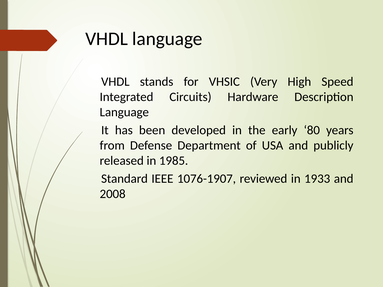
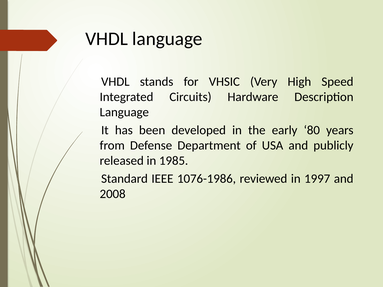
1076-1907: 1076-1907 -> 1076-1986 (207, 179)
1933: 1933 -> 1997 (317, 179)
